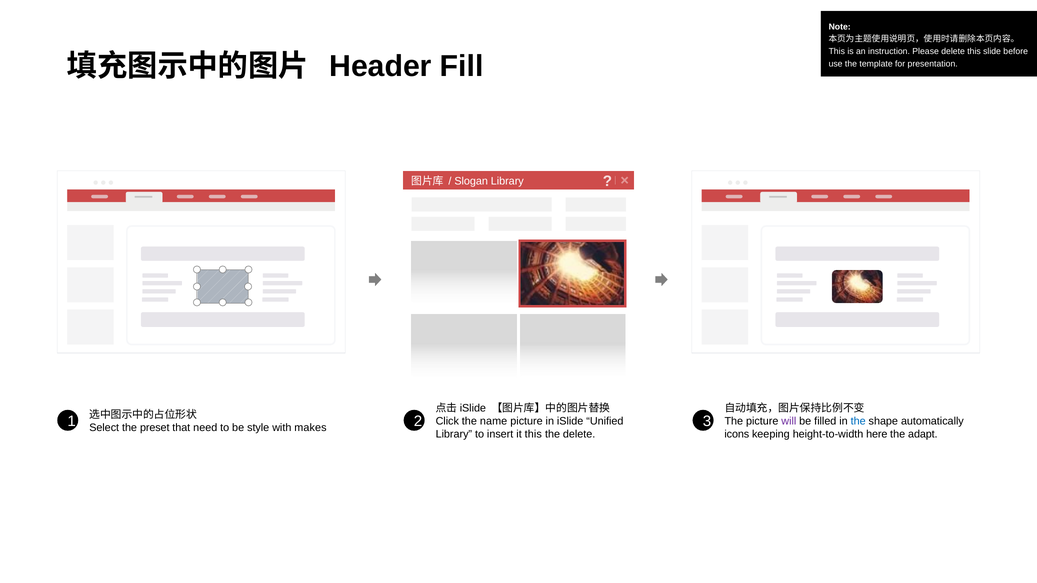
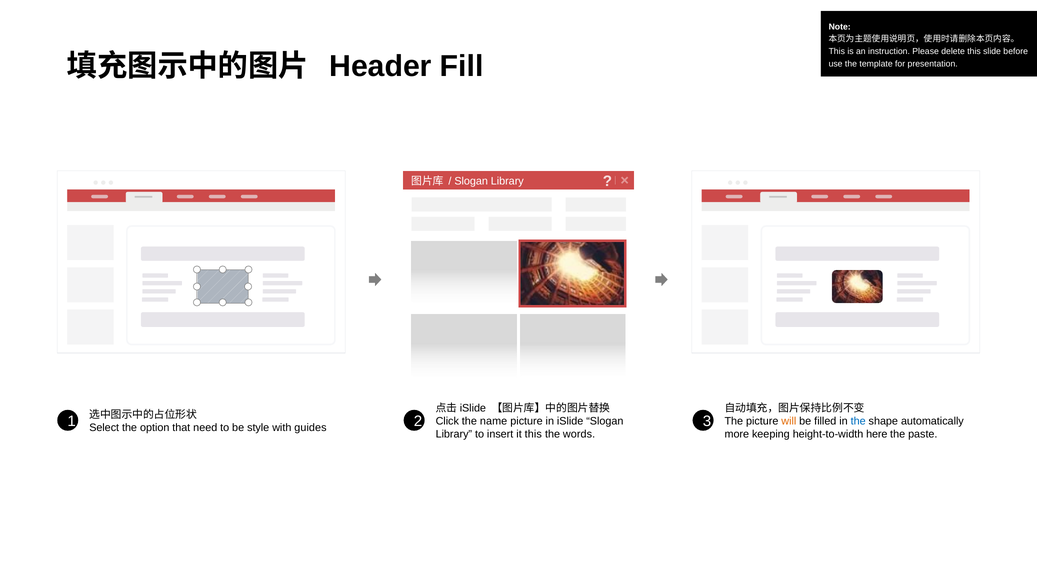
iSlide Unified: Unified -> Slogan (605, 421)
will colour: purple -> orange (789, 421)
preset: preset -> option (155, 428)
makes: makes -> guides (310, 428)
the delete: delete -> words (579, 434)
icons: icons -> more (737, 434)
adapt: adapt -> paste (923, 434)
